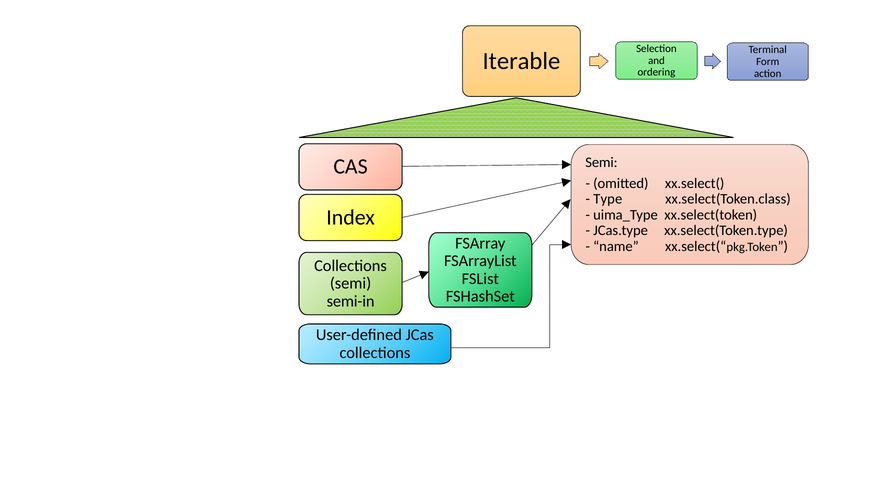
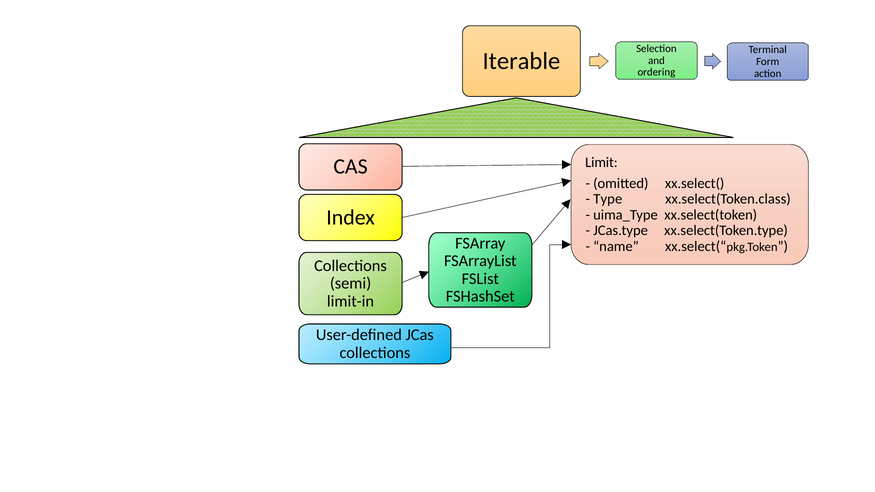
Semi: Semi -> Limit (601, 163)
semi-in: semi-in -> limit-in (351, 301)
